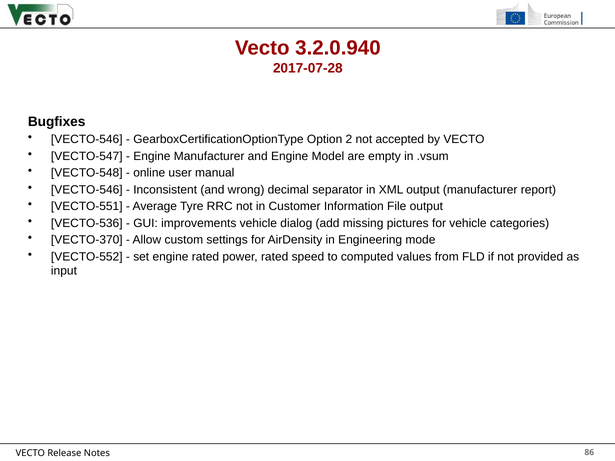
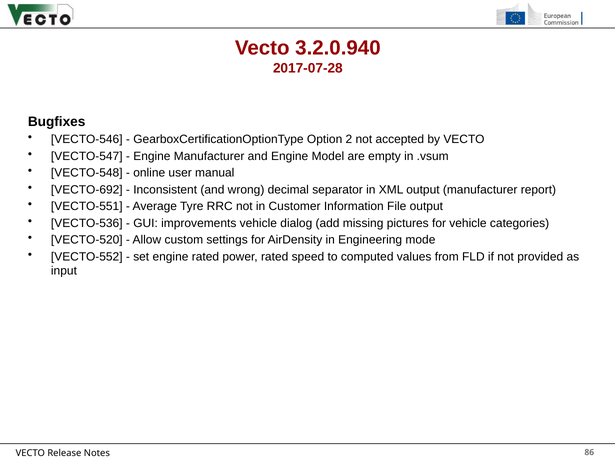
VECTO-546: VECTO-546 -> VECTO-692 (87, 190)
VECTO-370: VECTO-370 -> VECTO-520 (87, 240)
